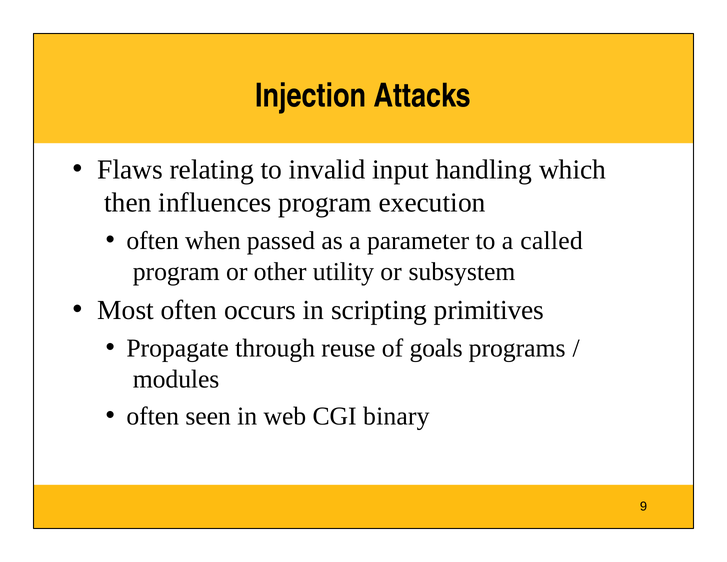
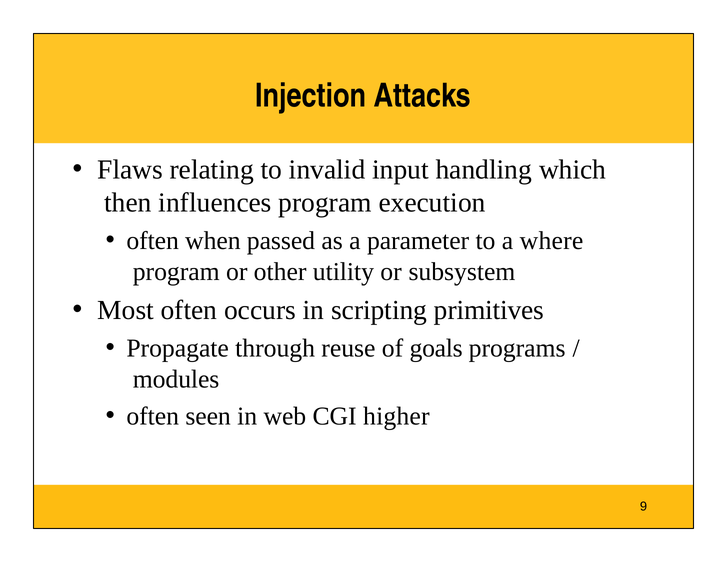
called: called -> where (552, 241)
binary: binary -> higher (396, 416)
